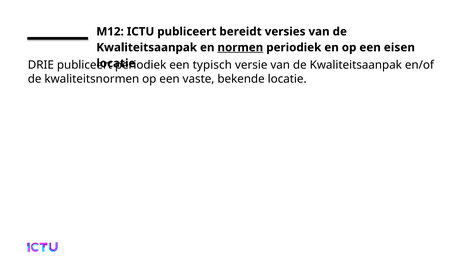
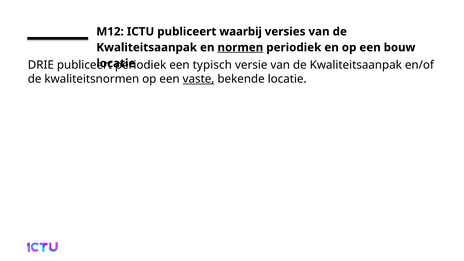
bereidt: bereidt -> waarbij (241, 32)
eisen: eisen -> bouw (400, 47)
vaste underline: none -> present (199, 79)
